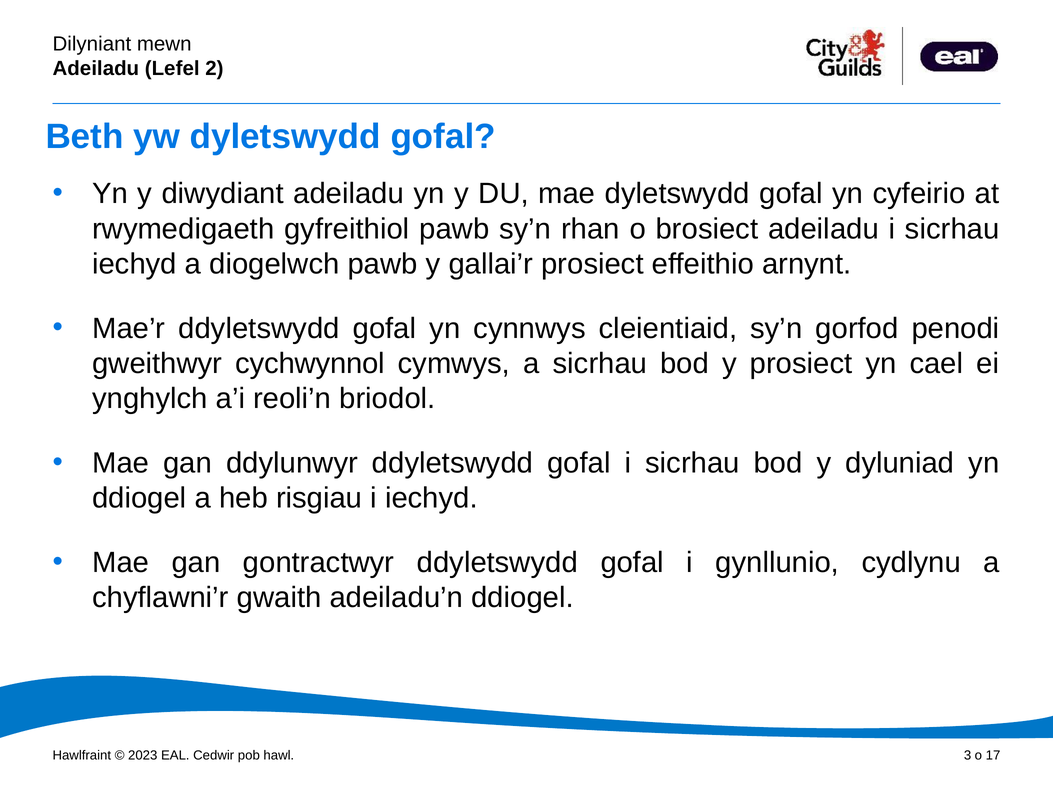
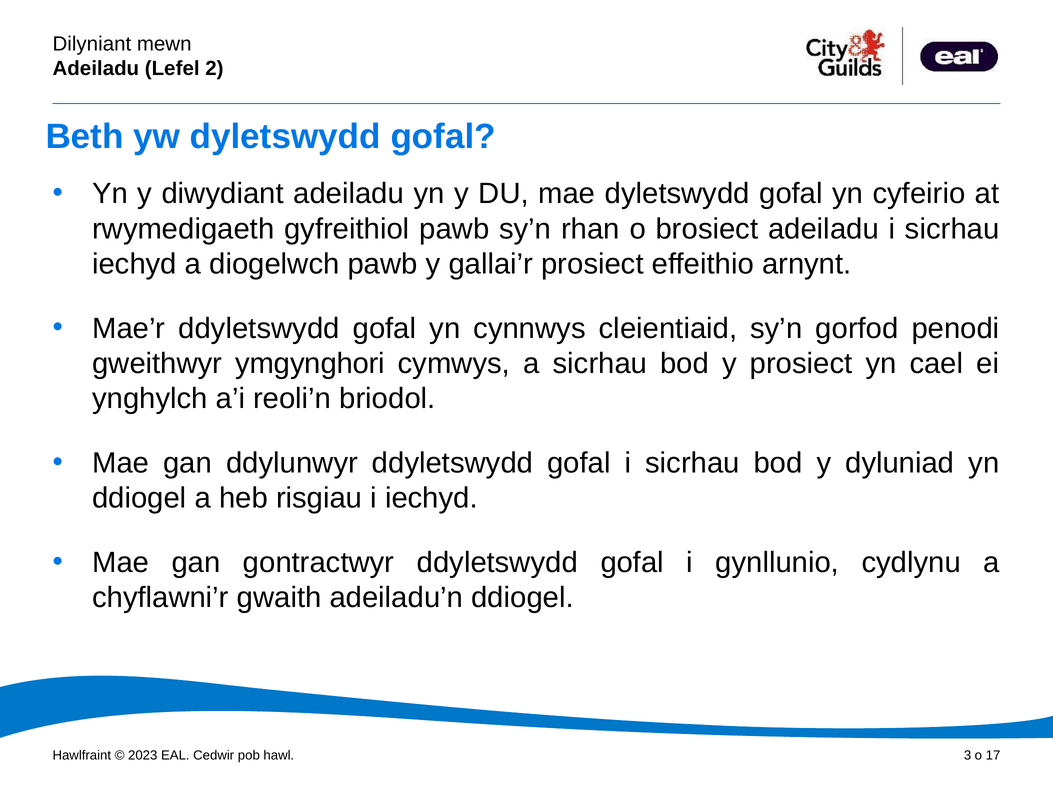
cychwynnol: cychwynnol -> ymgynghori (310, 363)
